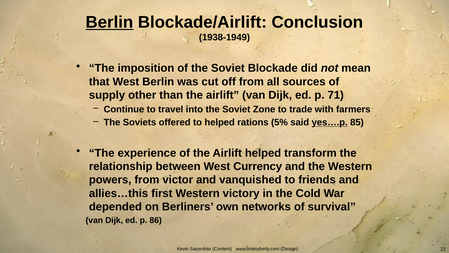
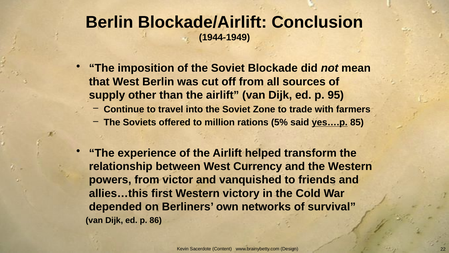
Berlin underline: present -> none (109, 22)
1938-1949: 1938-1949 -> 1944-1949 (224, 37)
71: 71 -> 95 (336, 95)
to helped: helped -> million (220, 122)
